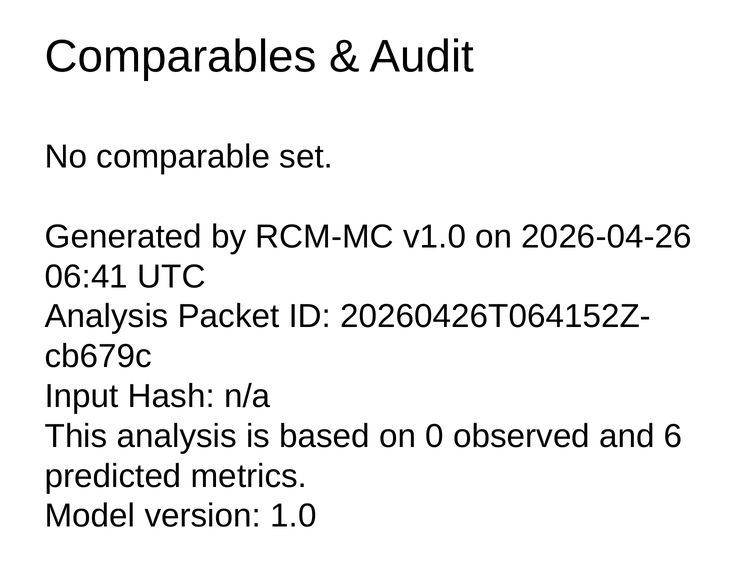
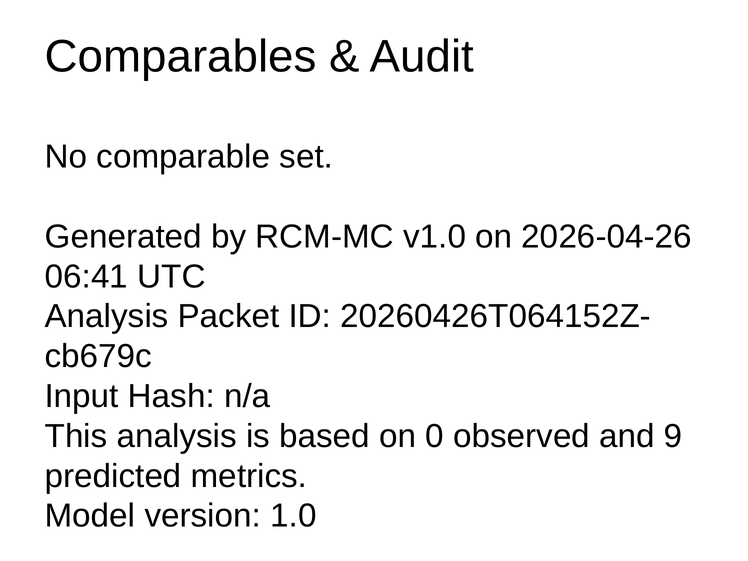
6: 6 -> 9 (673, 436)
